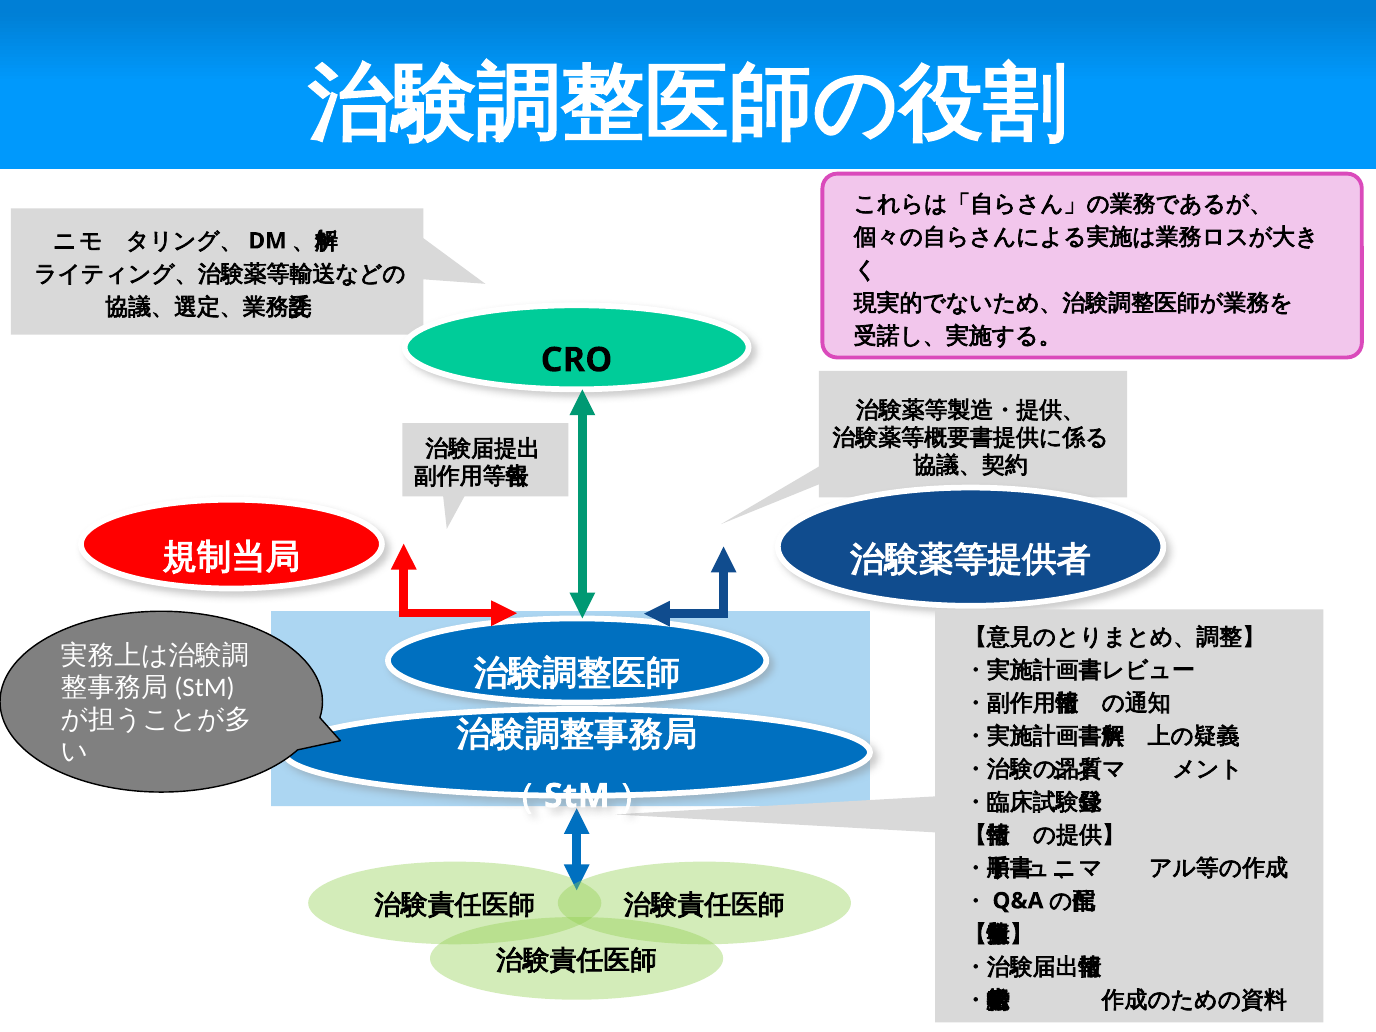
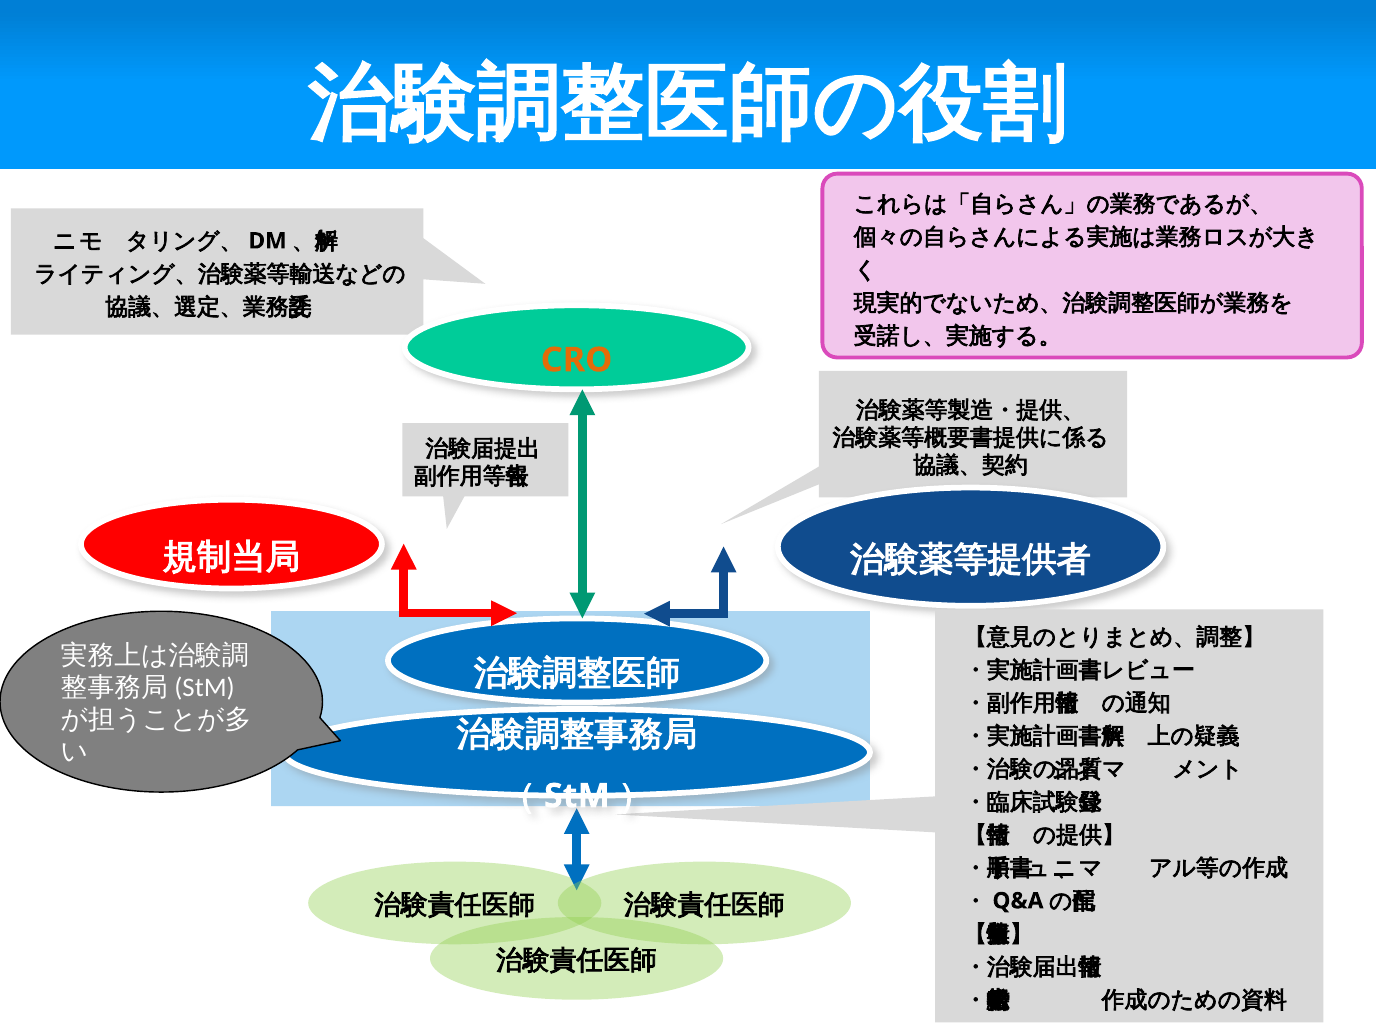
CRO colour: black -> orange (577, 360)
